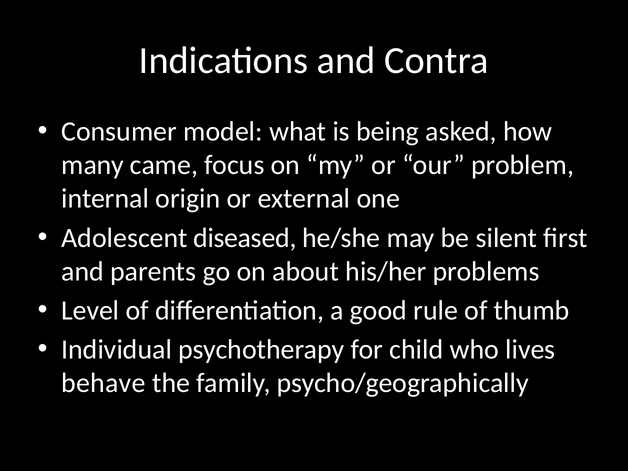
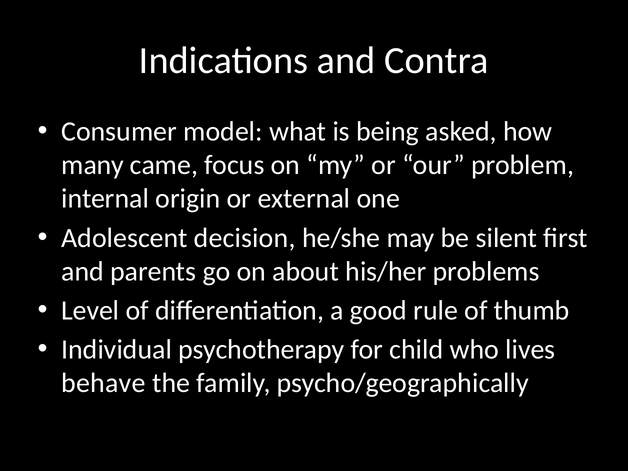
diseased: diseased -> decision (245, 238)
